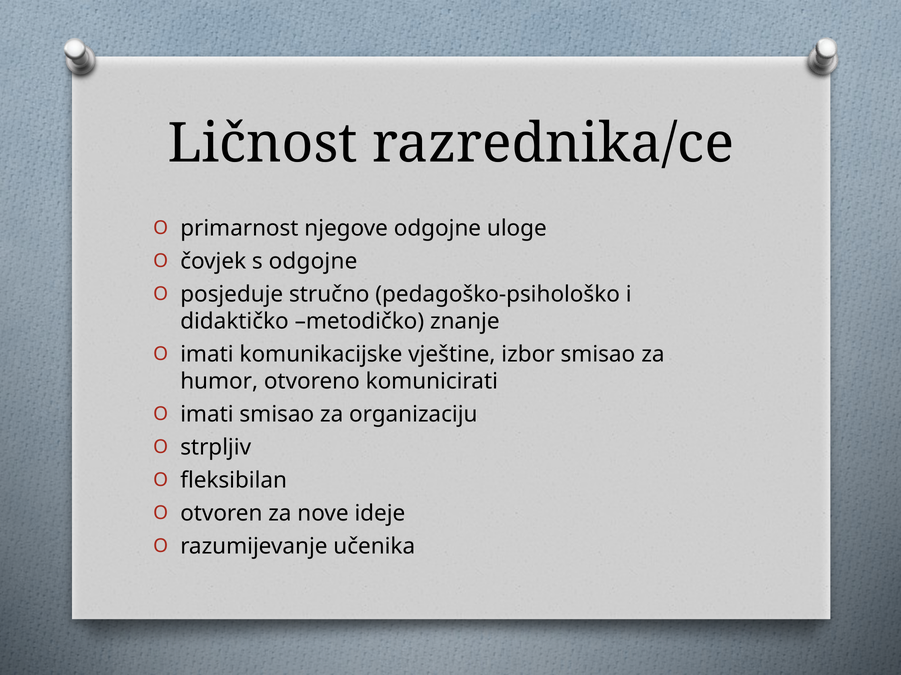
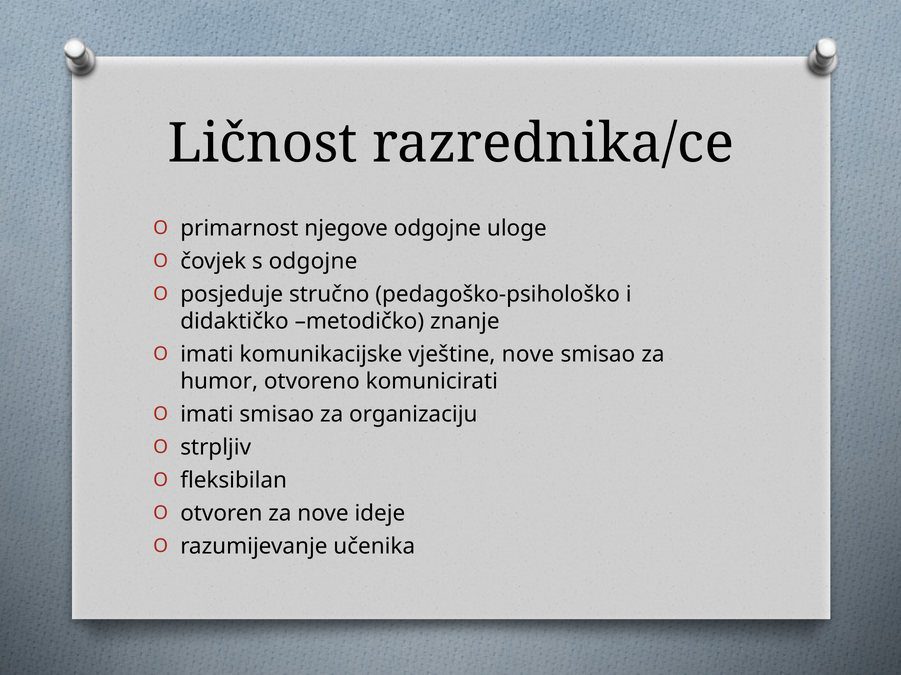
vještine izbor: izbor -> nove (528, 355)
